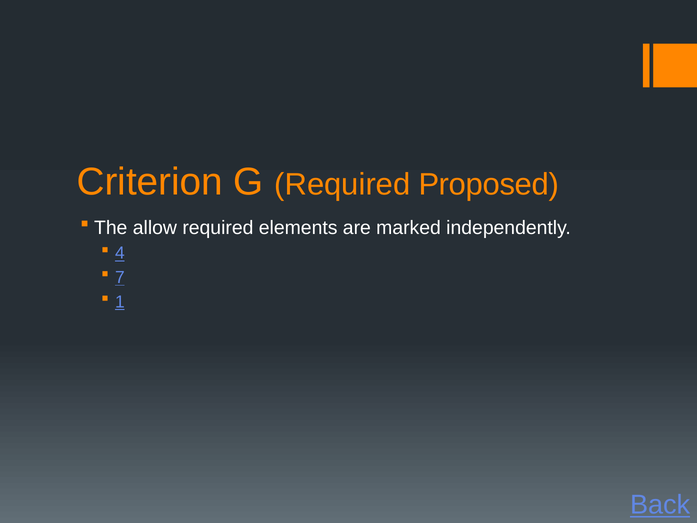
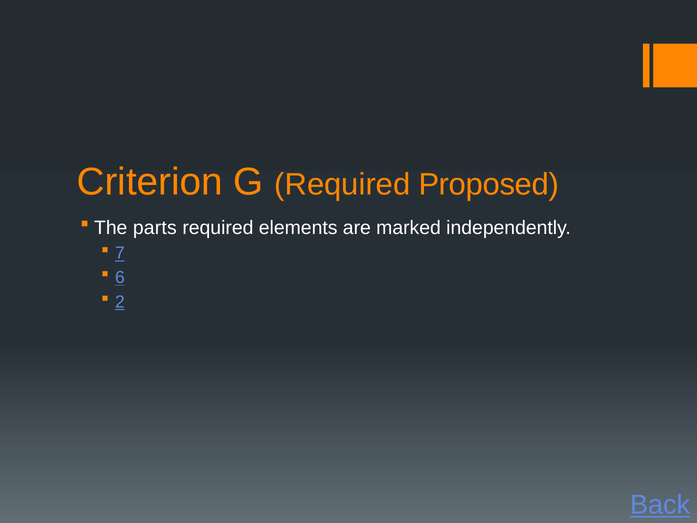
allow: allow -> parts (155, 228)
4: 4 -> 7 (120, 253)
7: 7 -> 6 (120, 277)
1: 1 -> 2 (120, 302)
